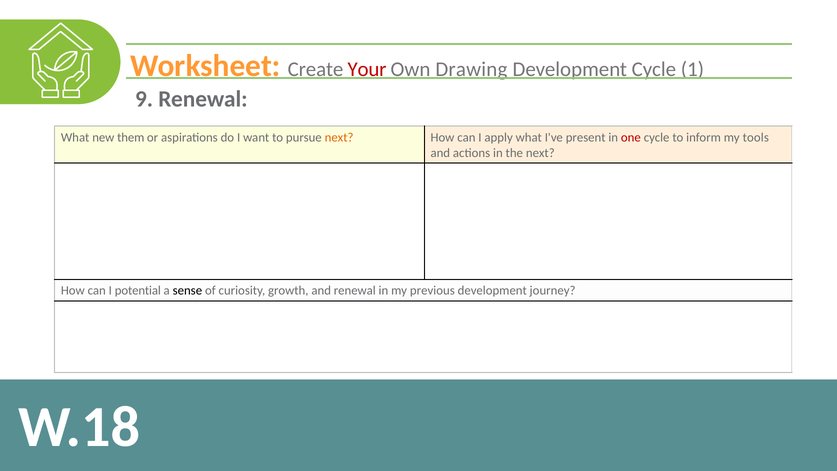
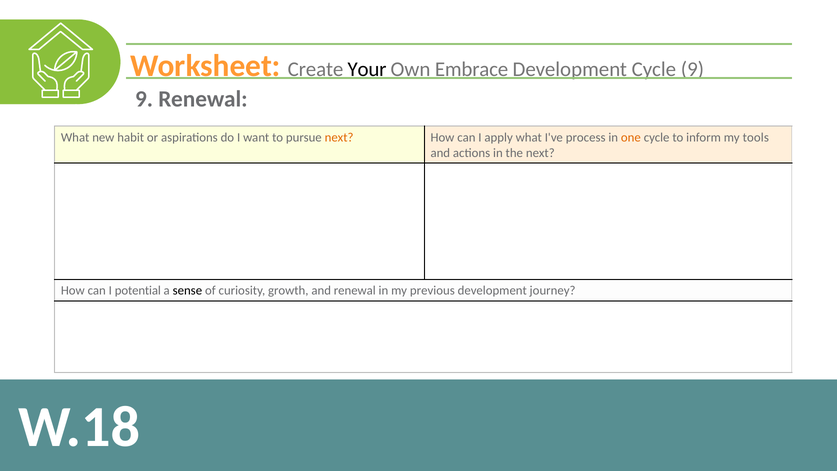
Your colour: red -> black (367, 69)
Drawing: Drawing -> Embrace (472, 69)
Cycle 1: 1 -> 9 (692, 69)
them: them -> habit (131, 137)
present: present -> process (586, 137)
one colour: red -> orange (631, 137)
